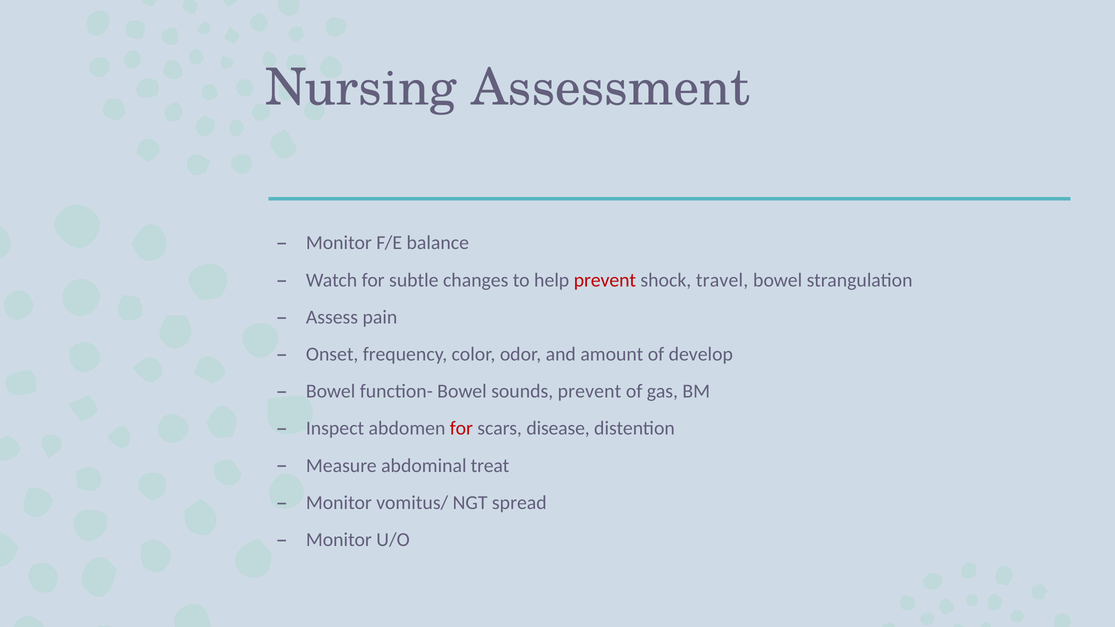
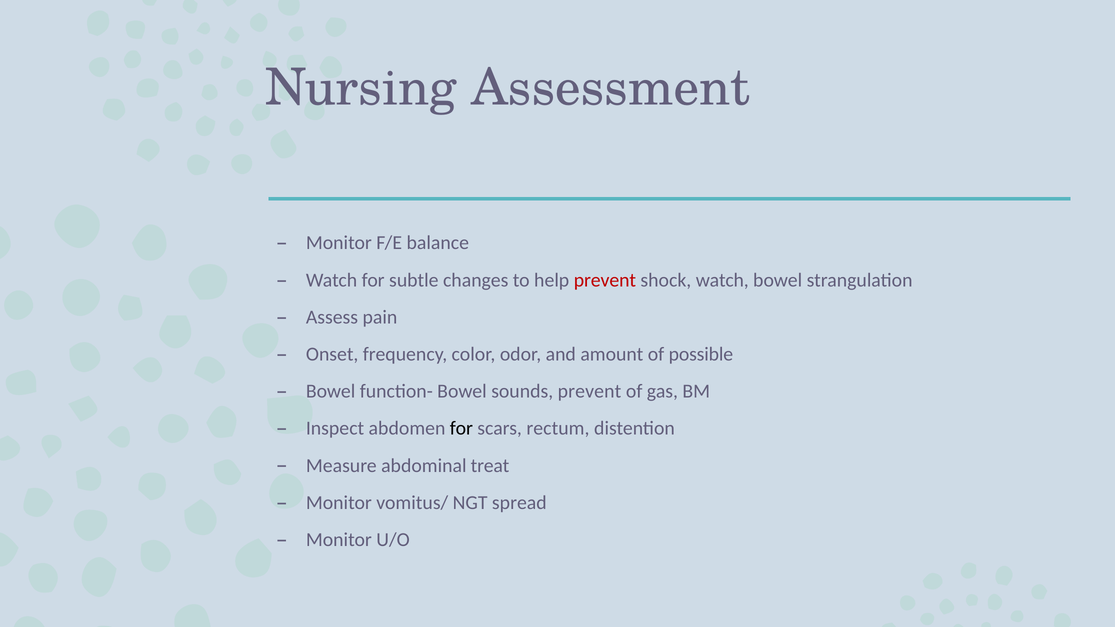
shock travel: travel -> watch (722, 280)
develop: develop -> possible (701, 354)
for colour: red -> black (461, 429)
disease: disease -> rectum (558, 429)
